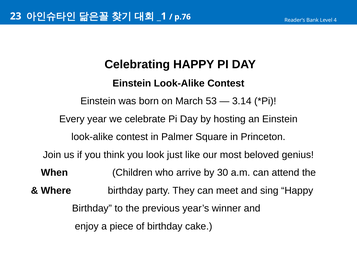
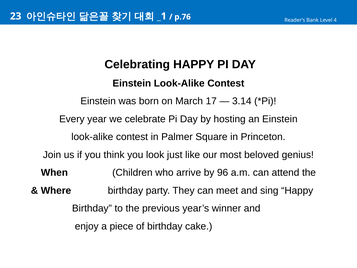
53: 53 -> 17 (211, 101)
30: 30 -> 96 (223, 172)
